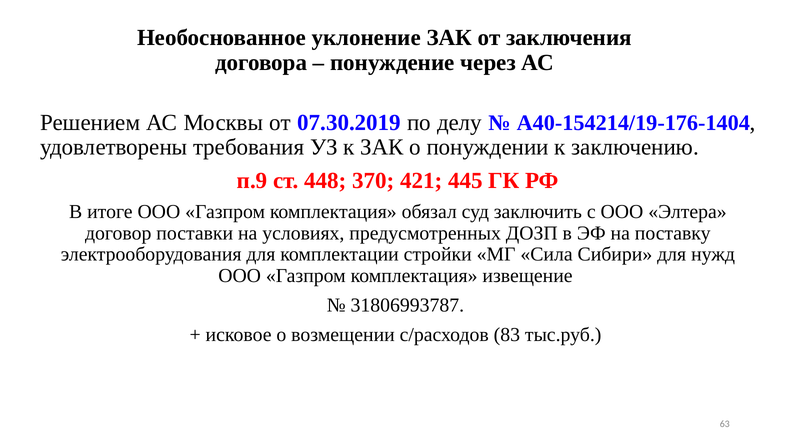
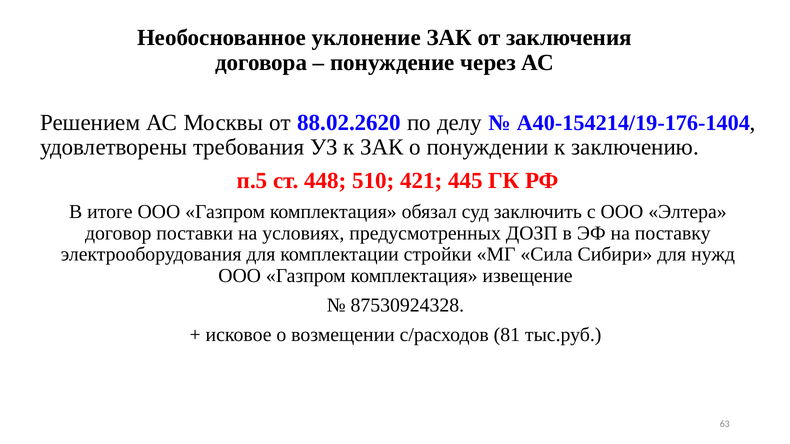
07.30.2019: 07.30.2019 -> 88.02.2620 (349, 123)
п.9: п.9 -> п.5 (252, 181)
370: 370 -> 510 (373, 181)
31806993787: 31806993787 -> 87530924328 (407, 305)
83: 83 -> 81 (507, 335)
